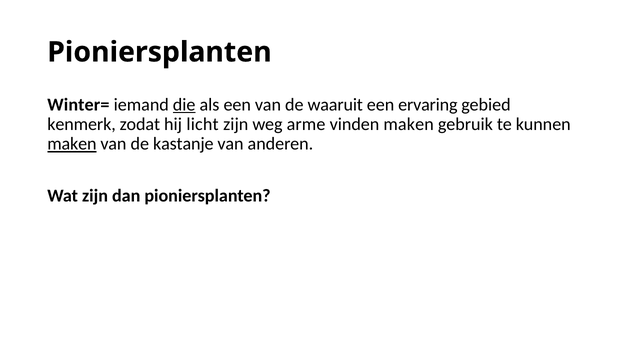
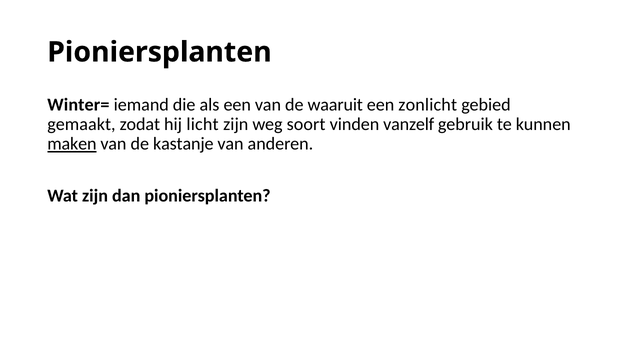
die underline: present -> none (184, 105)
ervaring: ervaring -> zonlicht (428, 105)
kenmerk: kenmerk -> gemaakt (81, 124)
arme: arme -> soort (306, 124)
vinden maken: maken -> vanzelf (409, 124)
